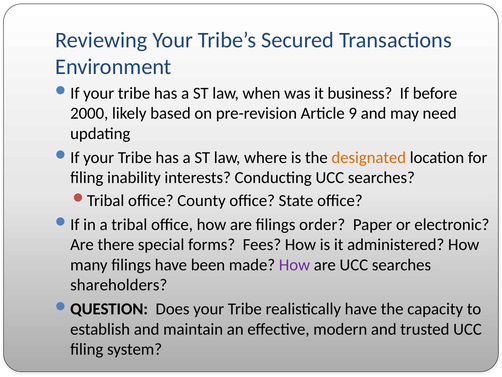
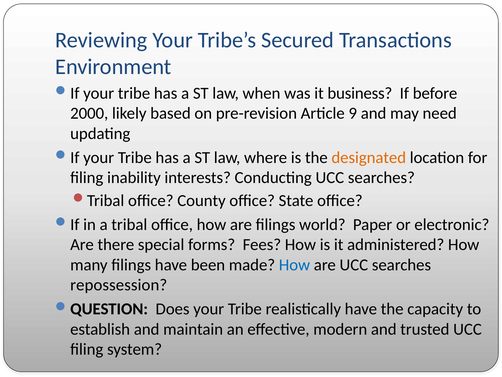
order: order -> world (322, 224)
How colour: purple -> blue (294, 265)
shareholders: shareholders -> repossession (119, 285)
